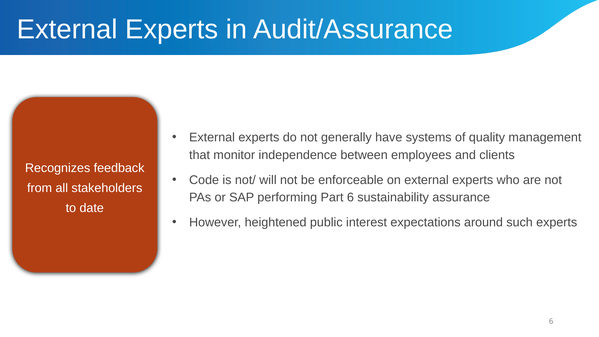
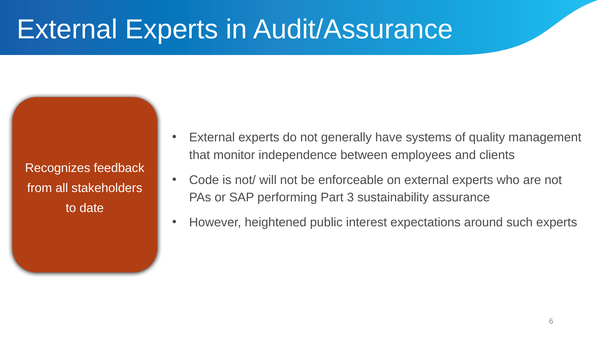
Part 6: 6 -> 3 (350, 197)
